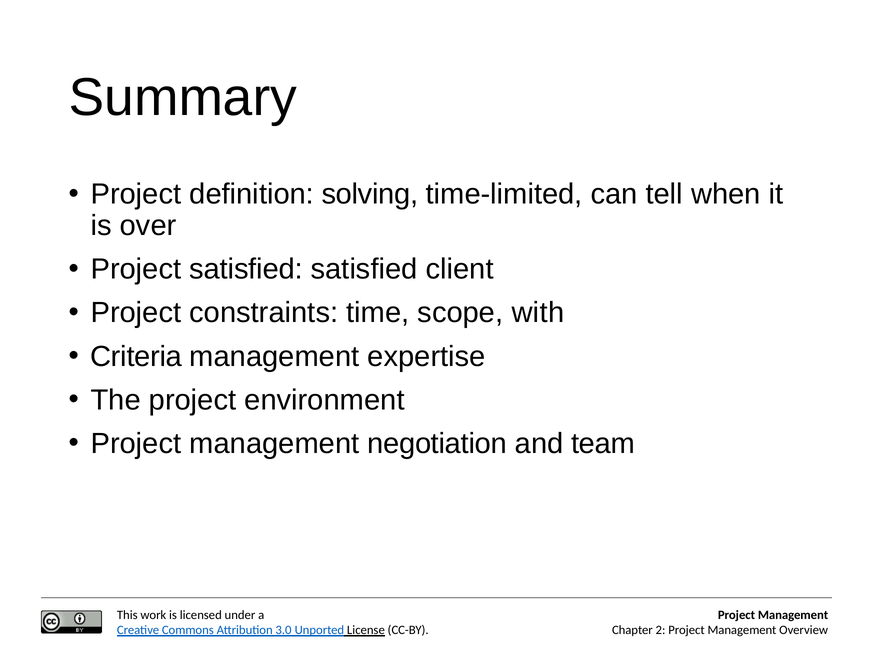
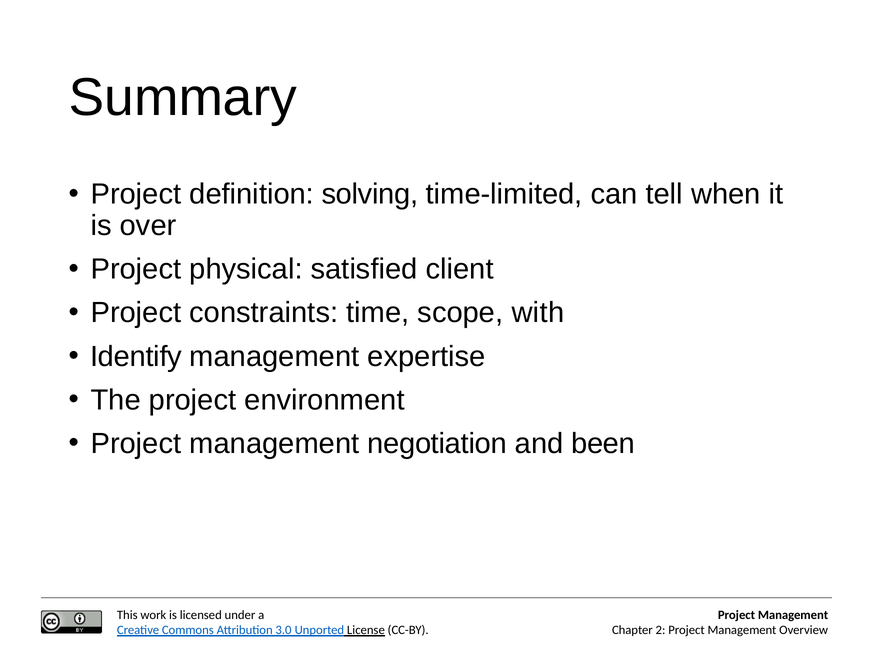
Project satisfied: satisfied -> physical (246, 269)
Criteria: Criteria -> Identify (136, 357)
team: team -> been (603, 444)
